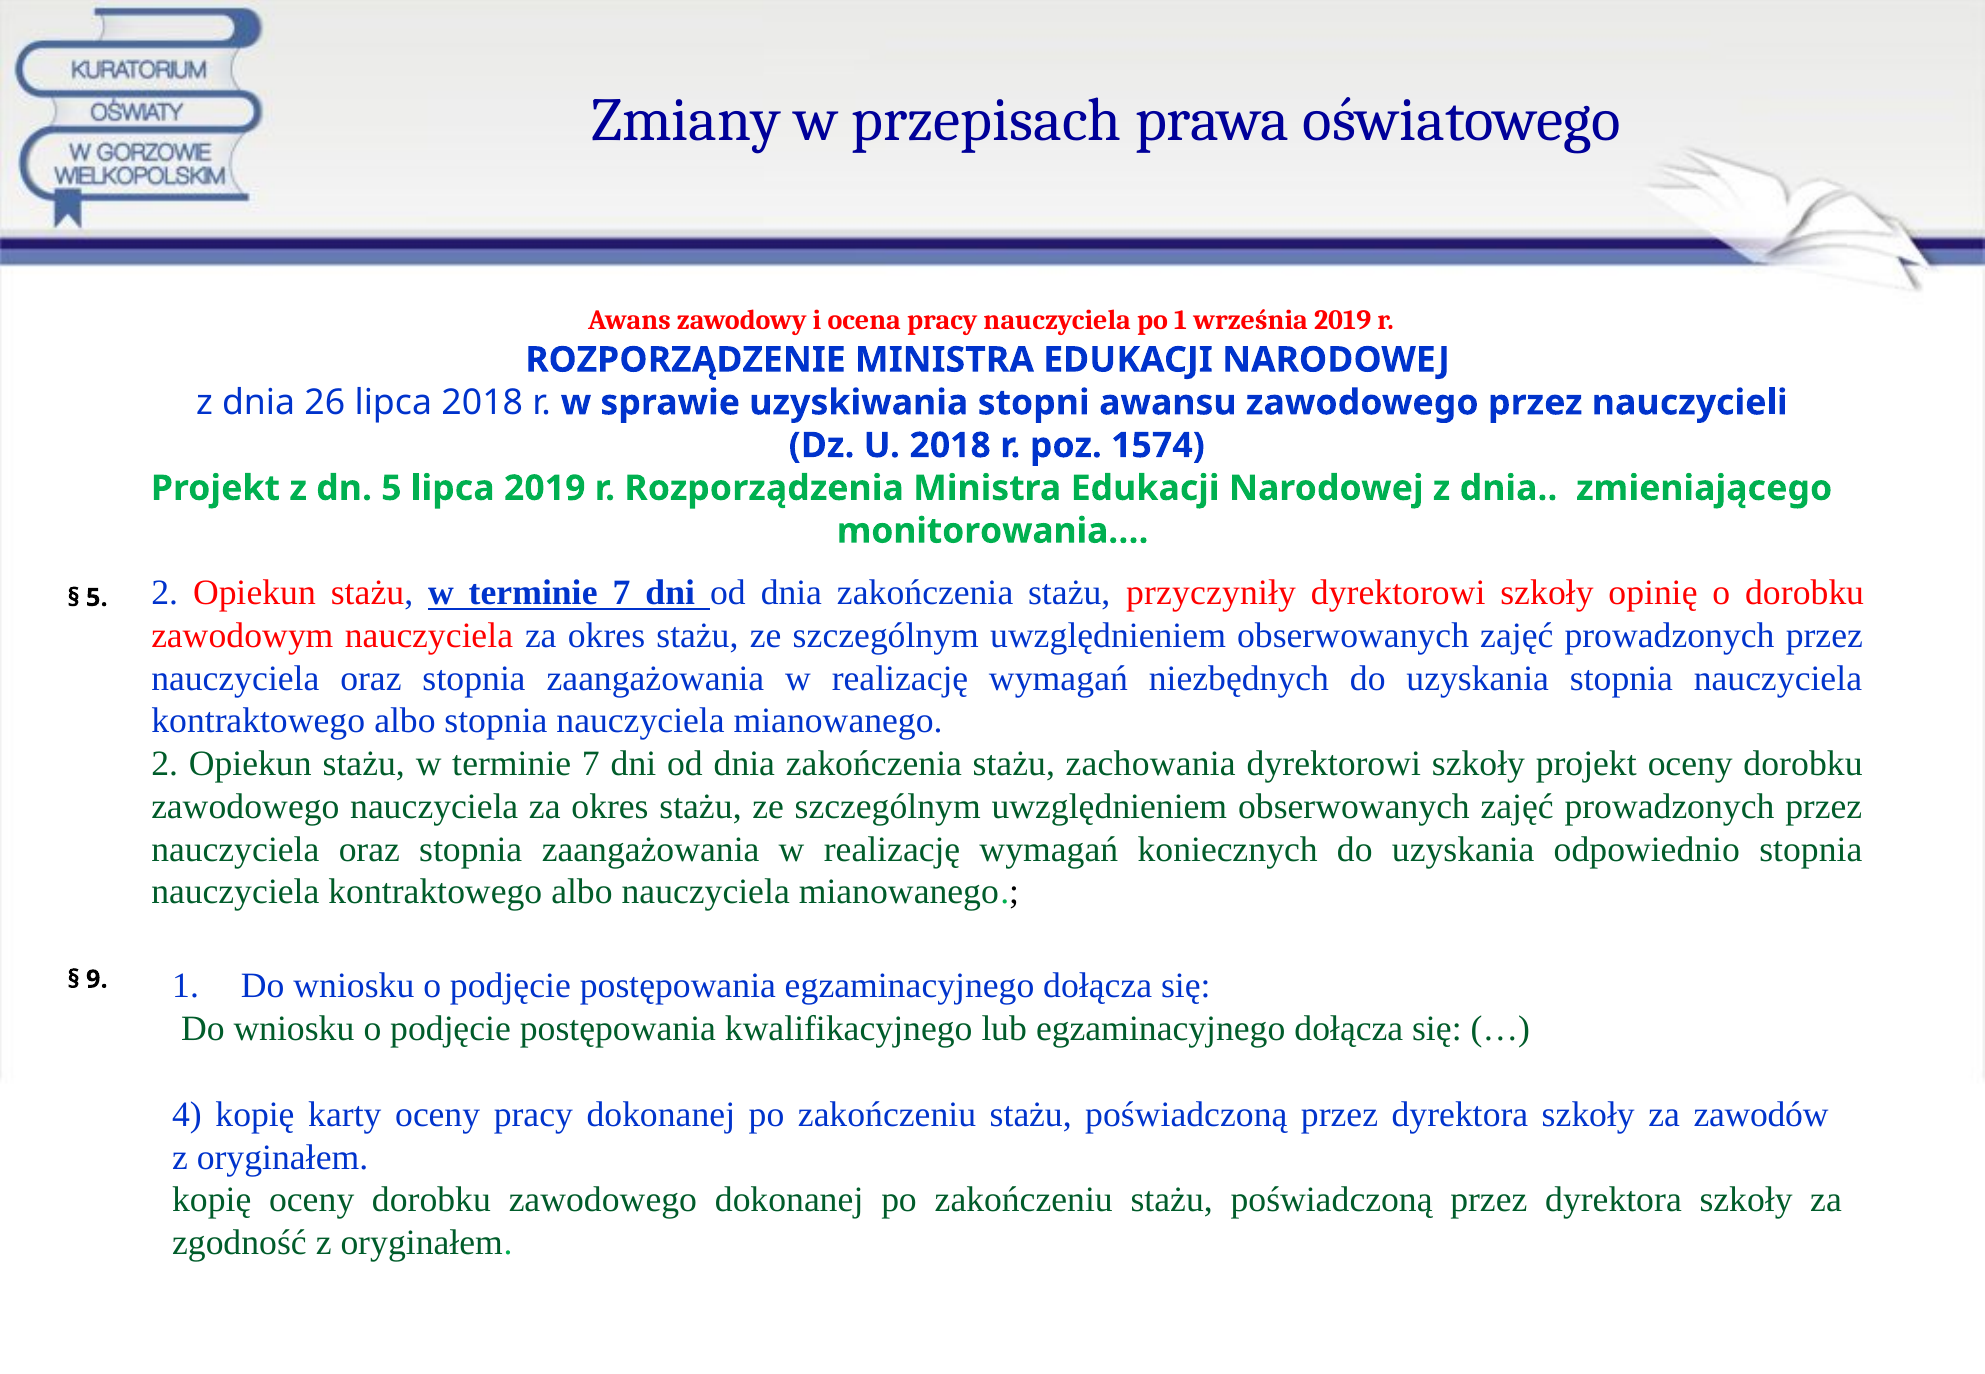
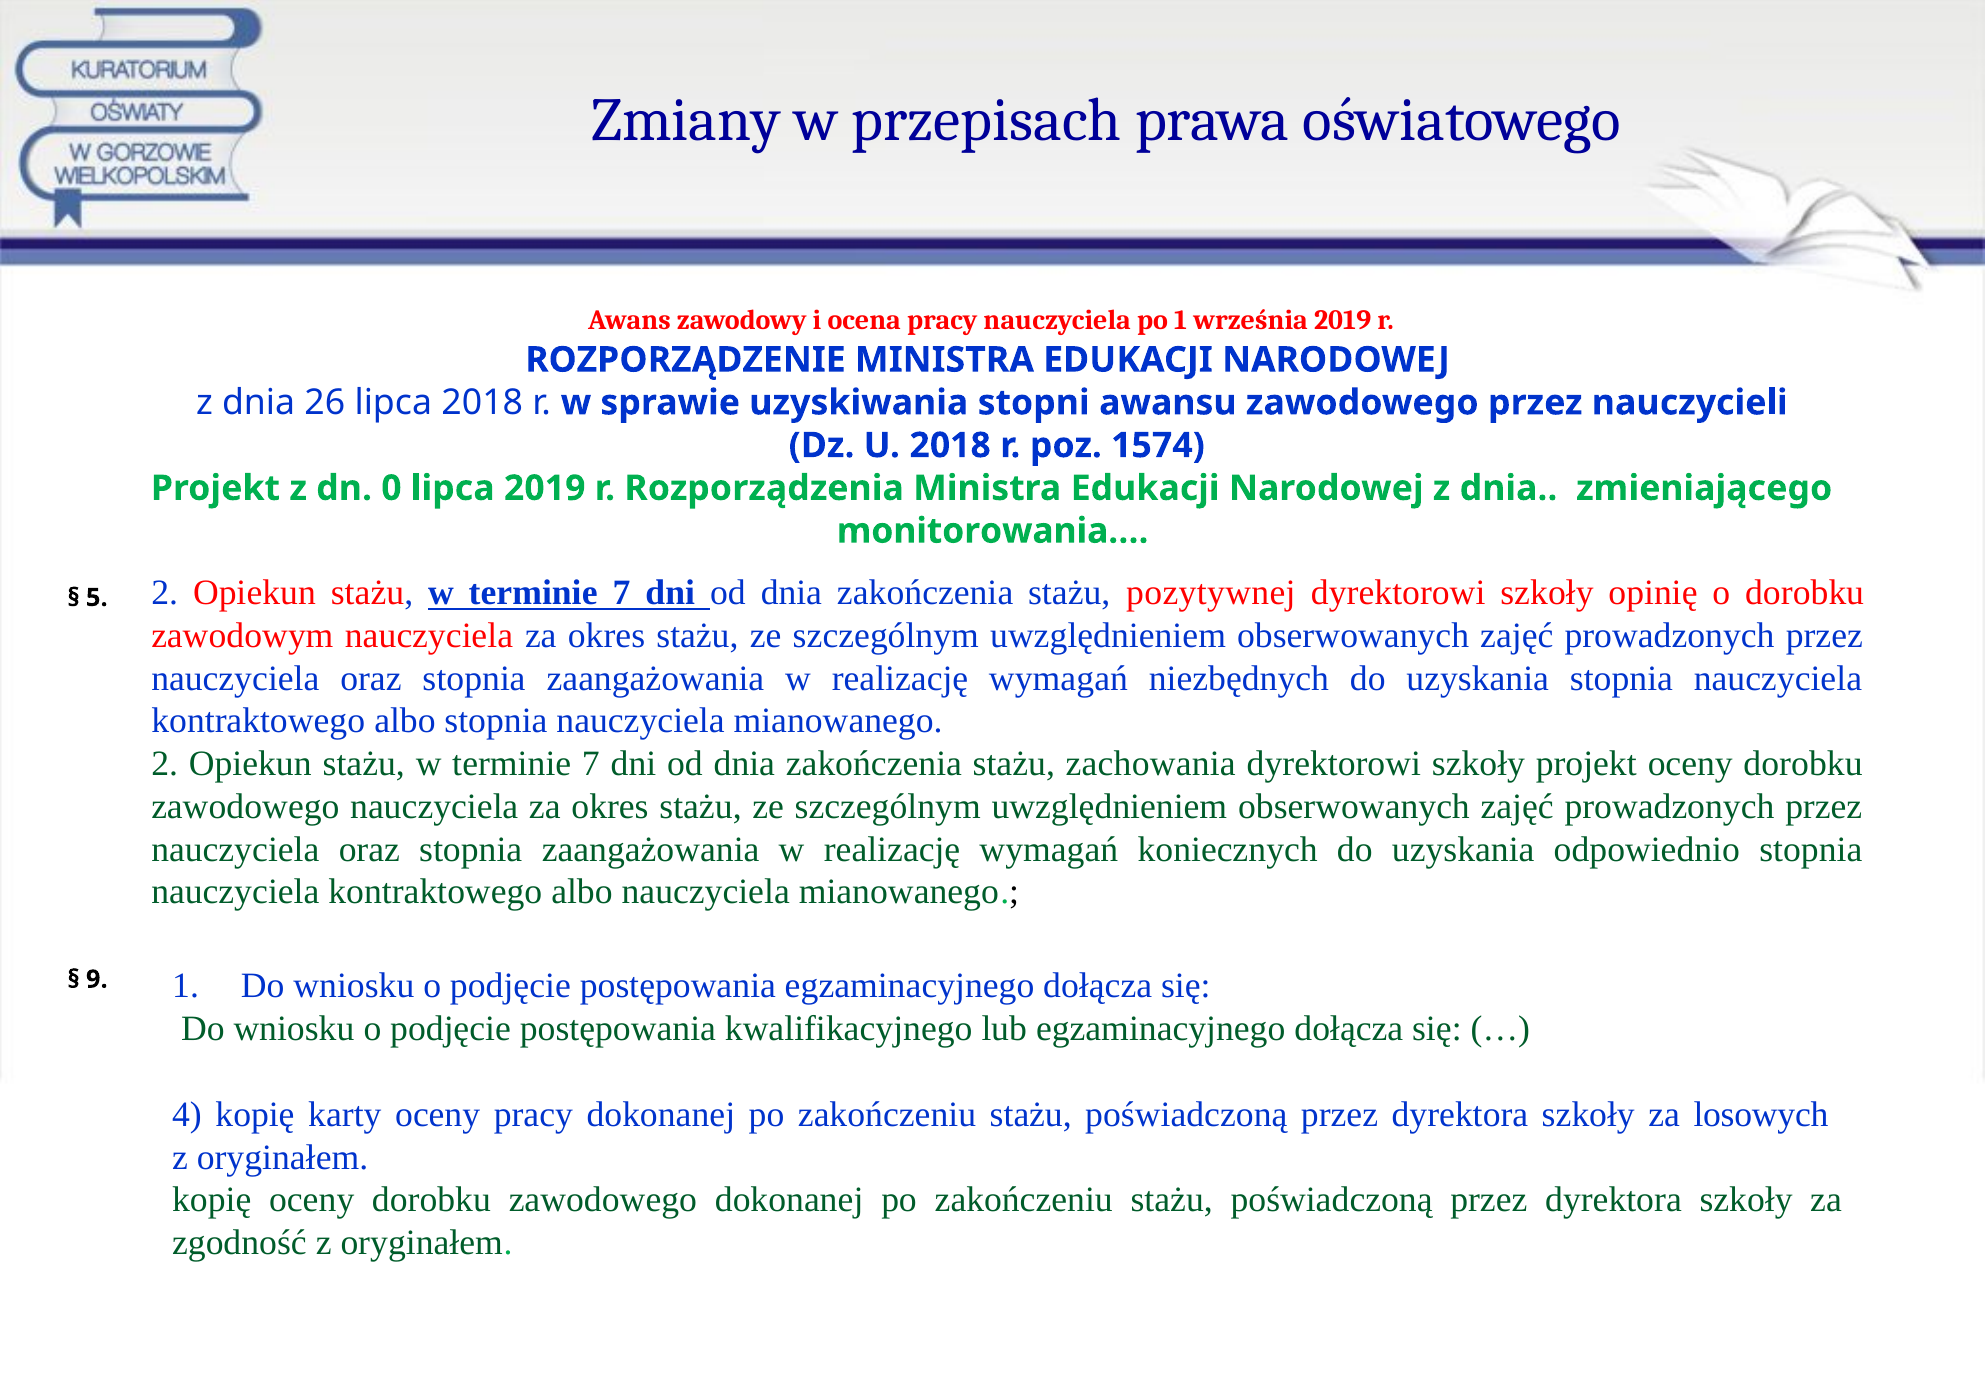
dn 5: 5 -> 0 (391, 488)
przyczyniły: przyczyniły -> pozytywnej (1211, 593)
zawodów: zawodów -> losowych (1761, 1115)
